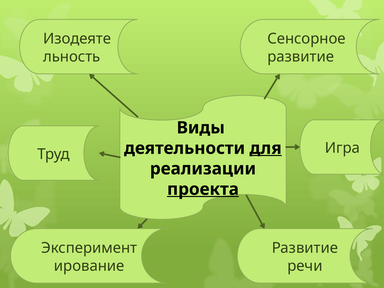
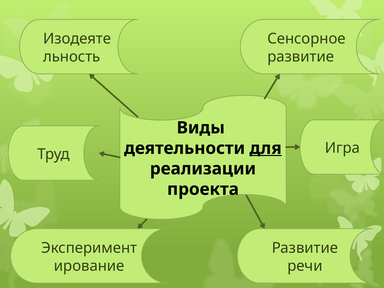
проекта underline: present -> none (203, 189)
